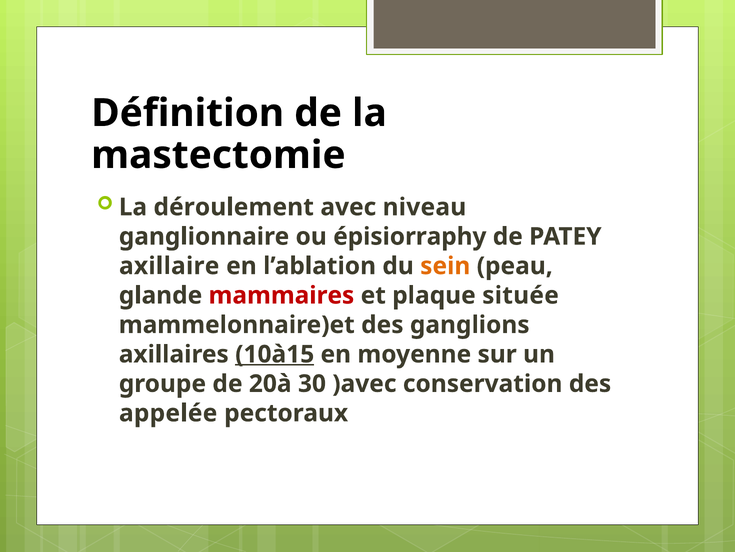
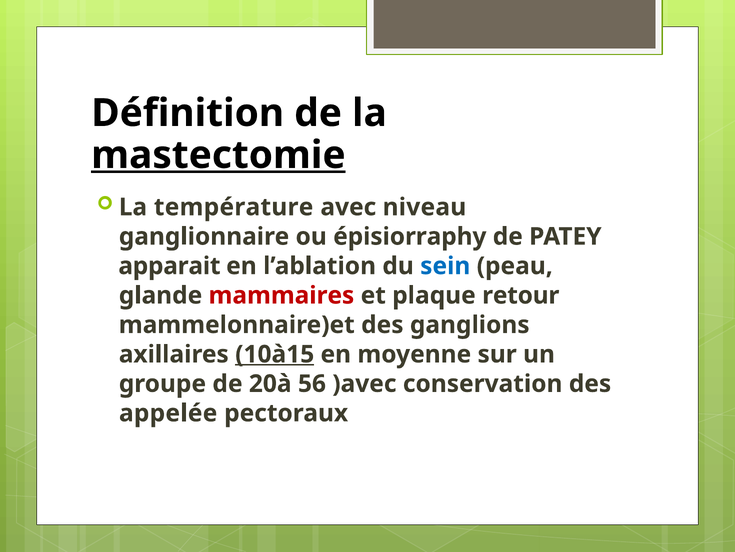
mastectomie underline: none -> present (218, 155)
déroulement: déroulement -> température (234, 207)
axillaire: axillaire -> apparait (169, 266)
sein colour: orange -> blue (445, 266)
située: située -> retour (521, 295)
30: 30 -> 56 (312, 383)
